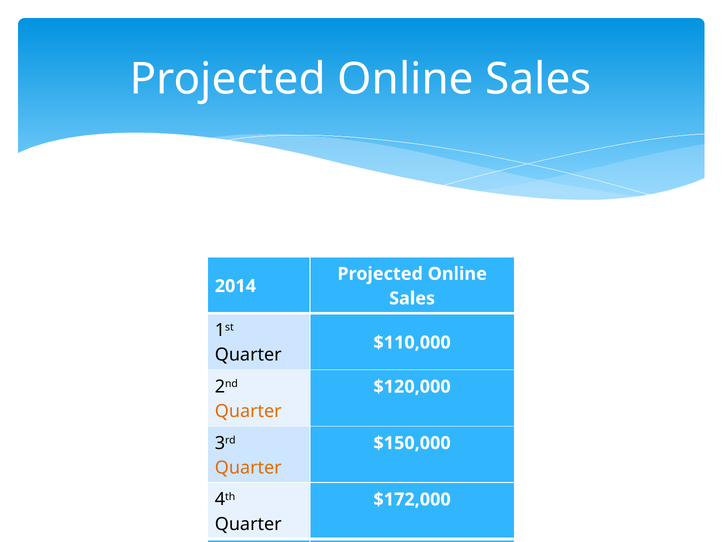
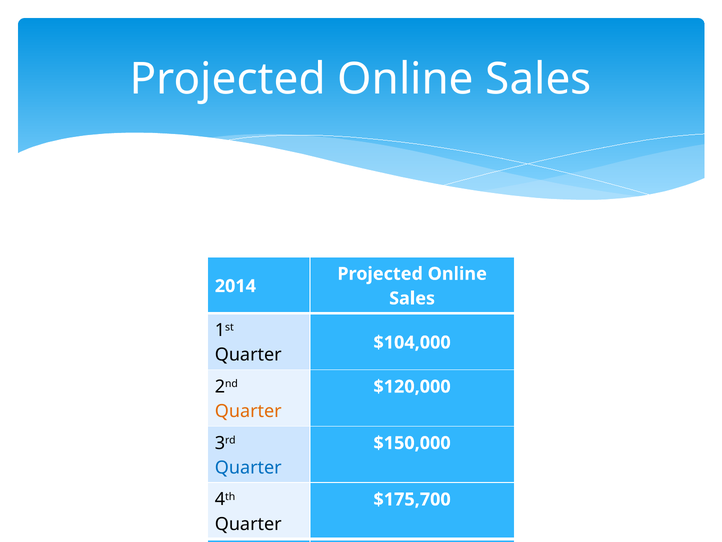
$110,000: $110,000 -> $104,000 (412, 342)
Quarter colour: orange -> blue (248, 467)
$172,000: $172,000 -> $175,700 (412, 499)
